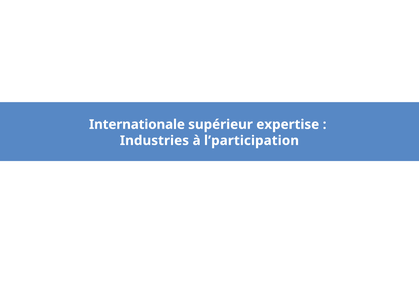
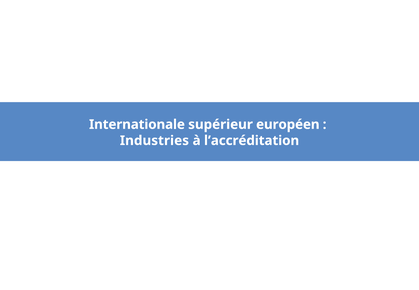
expertise: expertise -> européen (288, 125)
l’participation: l’participation -> l’accréditation (252, 141)
